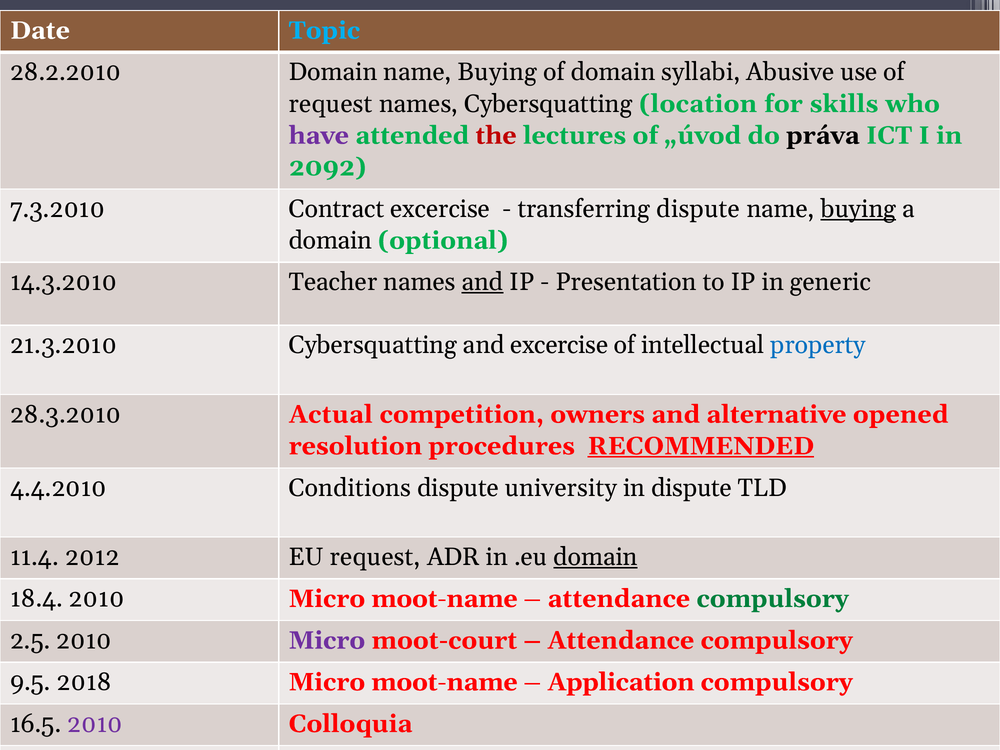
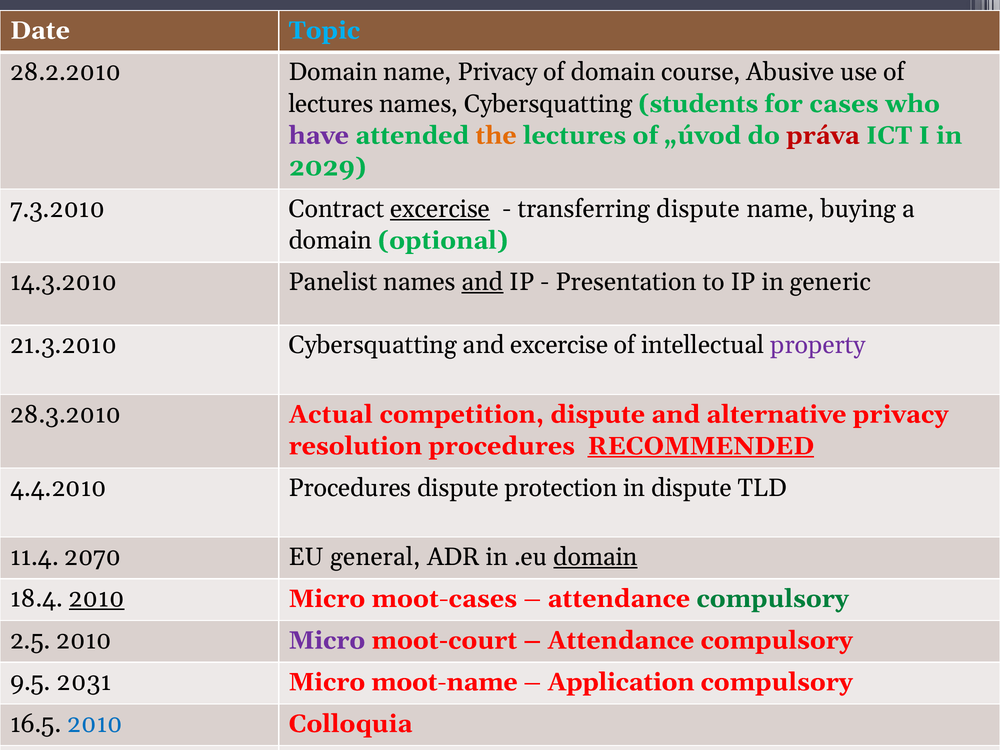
Domain name Buying: Buying -> Privacy (498, 72)
syllabi: syllabi -> course (701, 72)
request: request -> lectures (331, 104)
location: location -> students (698, 104)
skills: skills -> cases (844, 104)
the colour: red -> orange (496, 135)
práva colour: black -> red (823, 135)
2092: 2092 -> 2029 (328, 167)
excercise underline: none -> present (440, 209)
buying underline: present -> none (858, 209)
Teacher: Teacher -> Panelist (333, 282)
property colour: blue -> purple (818, 345)
competition owners: owners -> dispute (598, 414)
alternative opened: opened -> privacy (901, 414)
4.4.2010 Conditions: Conditions -> Procedures (350, 488)
university: university -> protection (561, 488)
2012: 2012 -> 2070 (93, 557)
EU request: request -> general (375, 557)
2010 underline: none -> present (97, 599)
moot-name: moot-name -> moot-cases (444, 599)
2018: 2018 -> 2031 (84, 682)
2010 colour: purple -> blue (95, 724)
